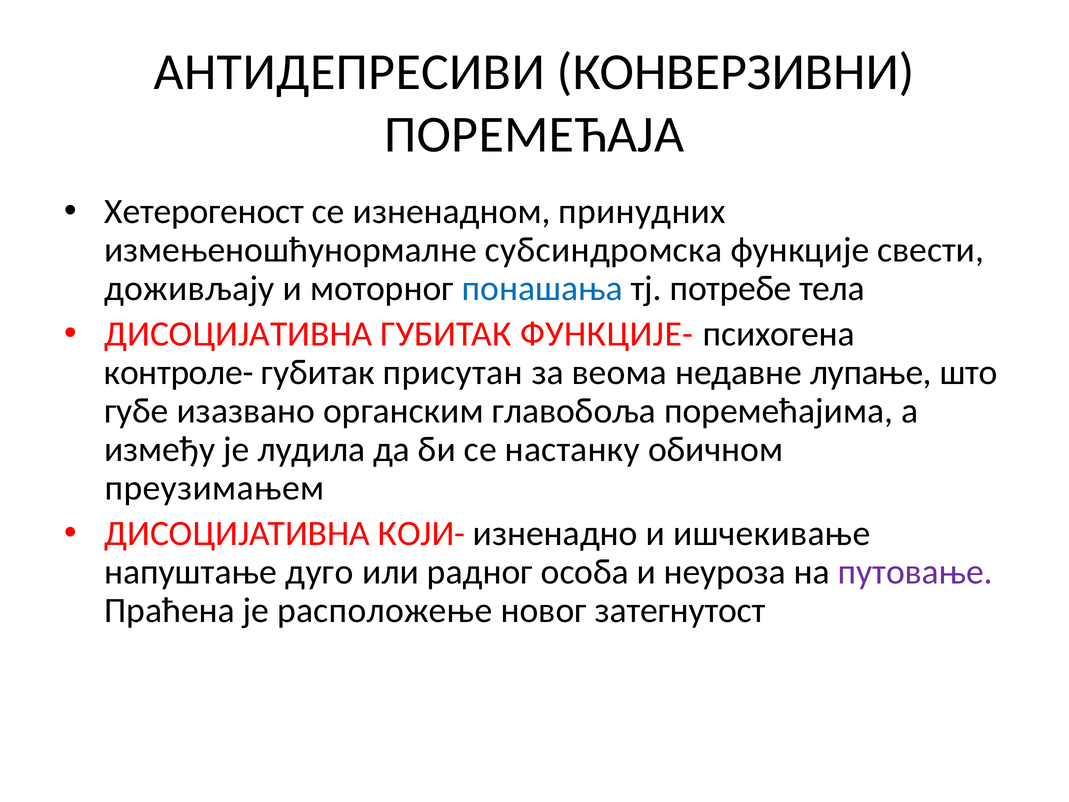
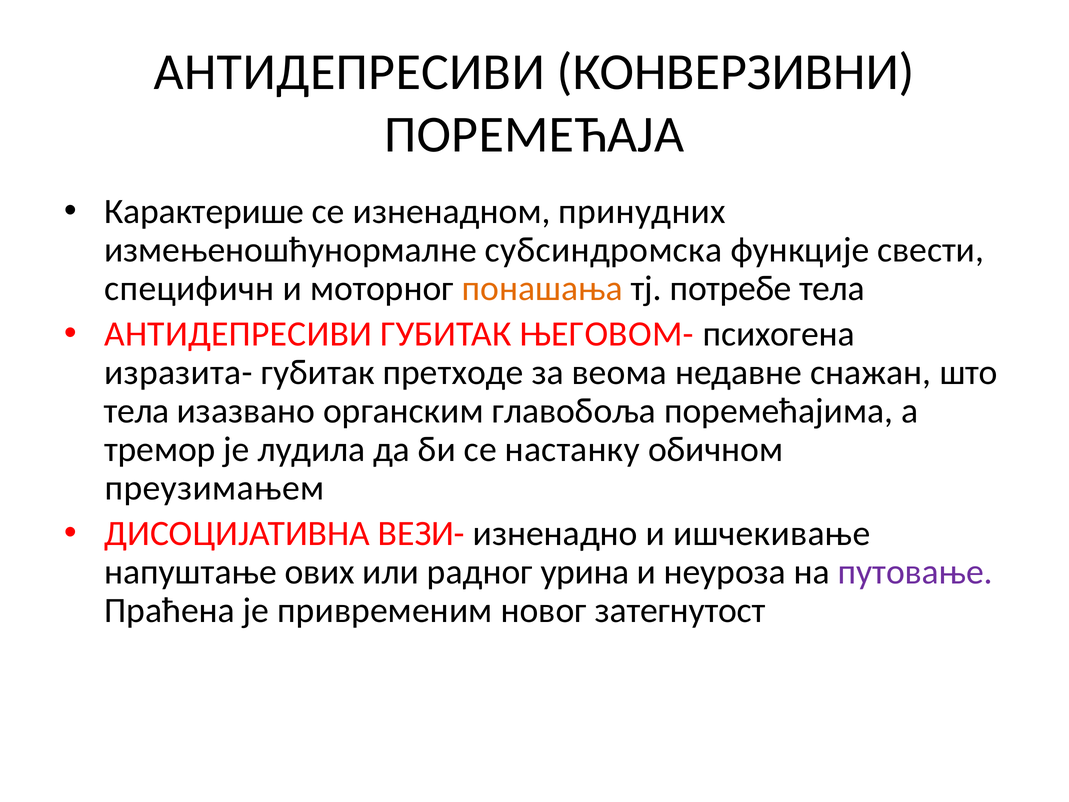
Хетерогеност: Хетерогеност -> Карактерише (204, 211)
доживљају: доживљају -> специфичн (189, 288)
понашања colour: blue -> orange (542, 288)
ДИСОЦИЈАТИВНА: ДИСОЦИЈАТИВНА -> АНТИДЕПРЕСИВИ (238, 334)
ФУНКЦИЈЕ-: ФУНКЦИЈЕ- -> ЊЕГОВОМ- (607, 334)
контроле-: контроле- -> изразита- (178, 372)
присутан: присутан -> претходе (453, 372)
лупање: лупање -> снажан (871, 372)
губе: губе -> тела (137, 411)
између: између -> тремор (160, 449)
КОЈИ-: КОЈИ- -> ВЕЗИ- (421, 533)
дуго: дуго -> ових (320, 572)
особа: особа -> урина (585, 572)
расположење: расположење -> привременим (385, 610)
